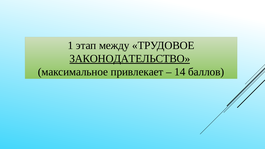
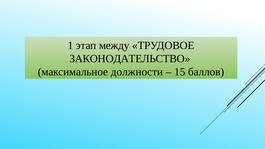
ЗАКОНОДАТЕЛЬСТВО underline: present -> none (130, 59)
привлекает: привлекает -> должности (137, 72)
14: 14 -> 15 (180, 72)
